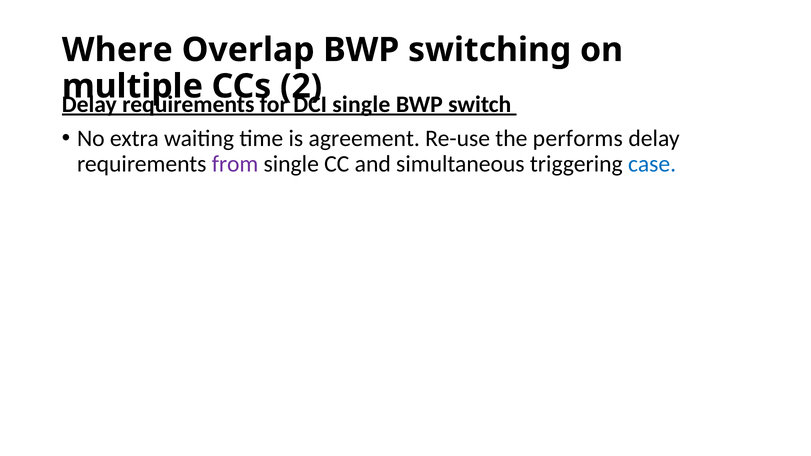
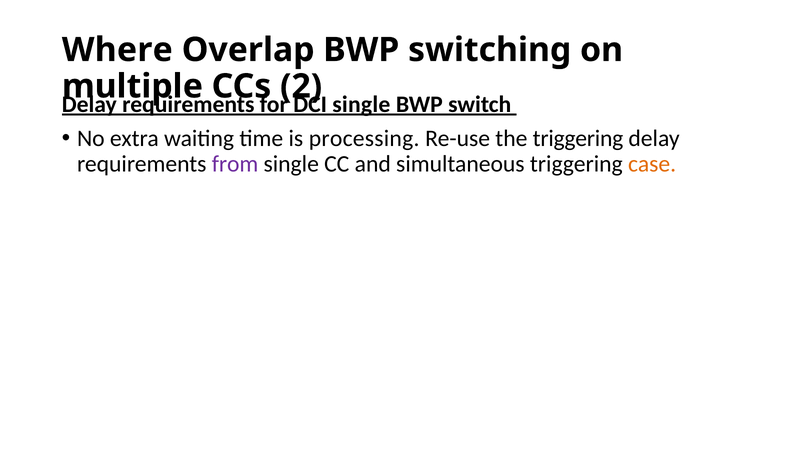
agreement: agreement -> processing (364, 138)
the performs: performs -> triggering (578, 138)
case colour: blue -> orange (652, 164)
